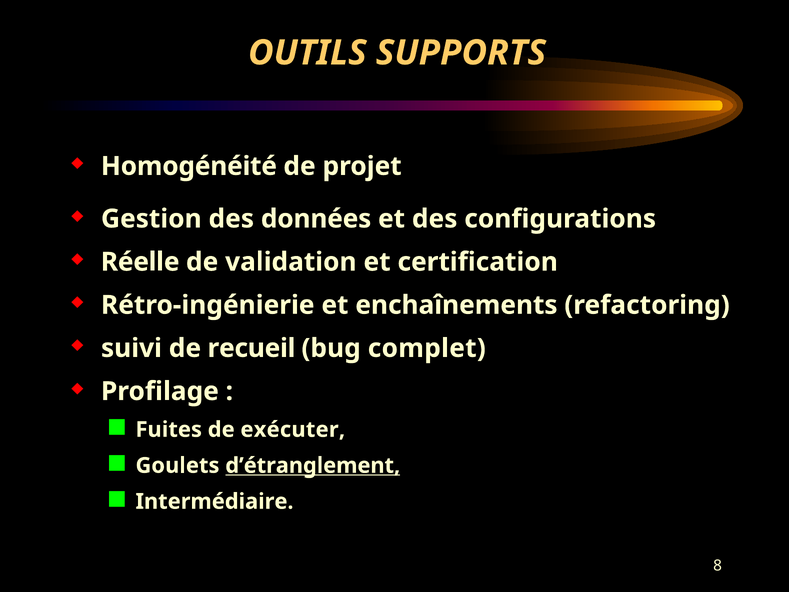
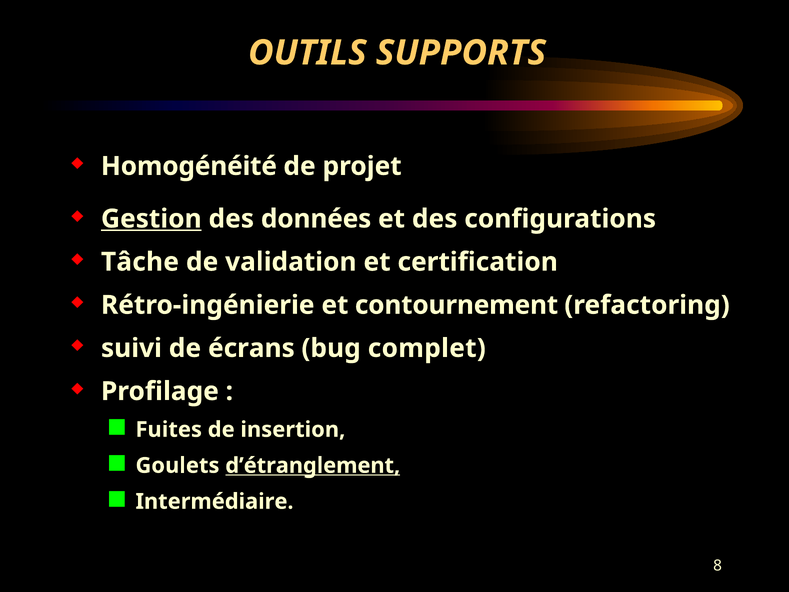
Gestion underline: none -> present (151, 219)
Réelle: Réelle -> Tâche (140, 262)
enchaînements: enchaînements -> contournement (457, 305)
recueil: recueil -> écrans (251, 348)
exécuter: exécuter -> insertion (293, 429)
